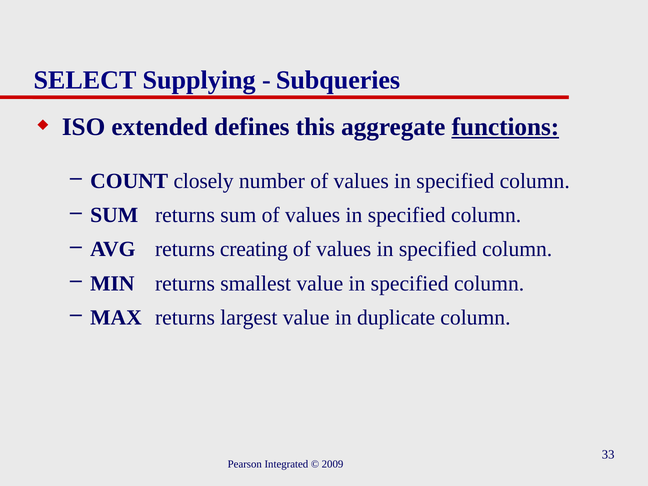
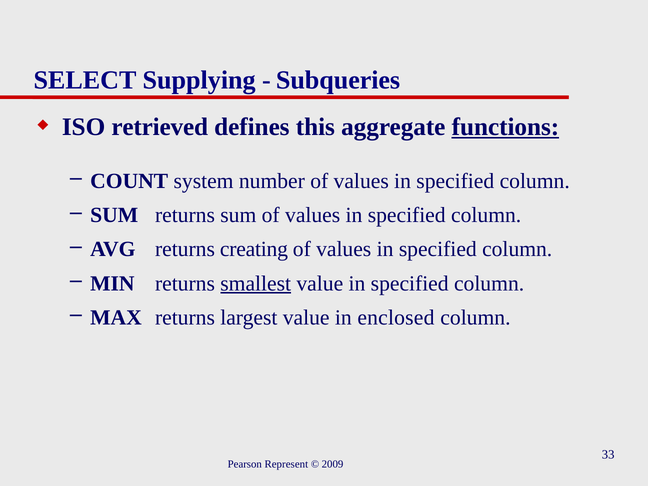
extended: extended -> retrieved (160, 127)
closely: closely -> system (204, 181)
smallest underline: none -> present (256, 283)
duplicate: duplicate -> enclosed (396, 318)
Integrated: Integrated -> Represent (286, 464)
